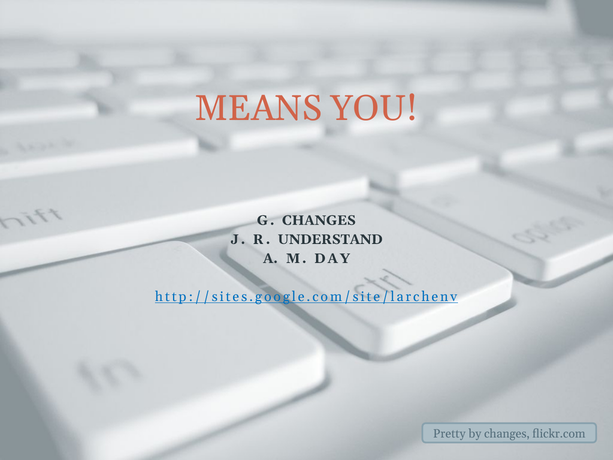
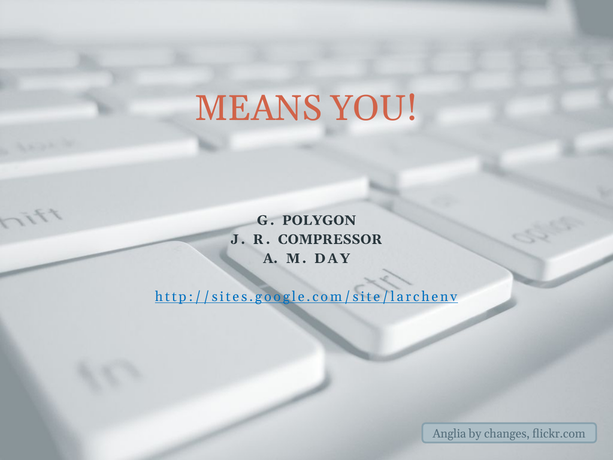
G CHANGES: CHANGES -> POLYGON (319, 220)
UNDERSTAND: UNDERSTAND -> COMPRESSOR (330, 239)
Pretty: Pretty -> Anglia (449, 433)
